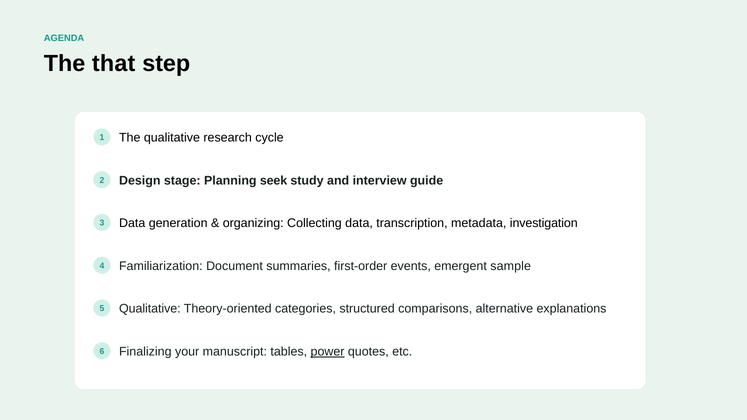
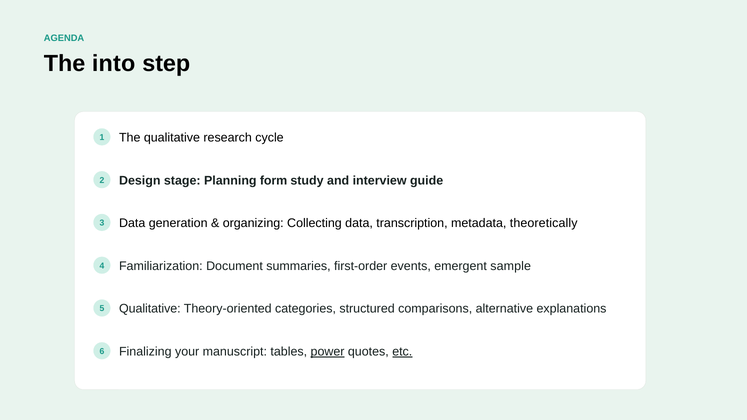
that: that -> into (114, 63)
seek: seek -> form (274, 181)
investigation: investigation -> theoretically (544, 223)
etc underline: none -> present (402, 352)
